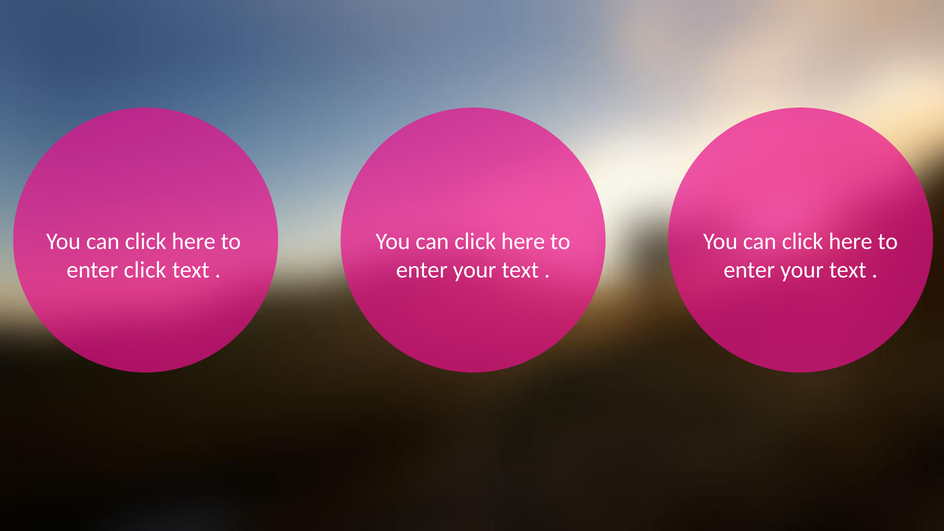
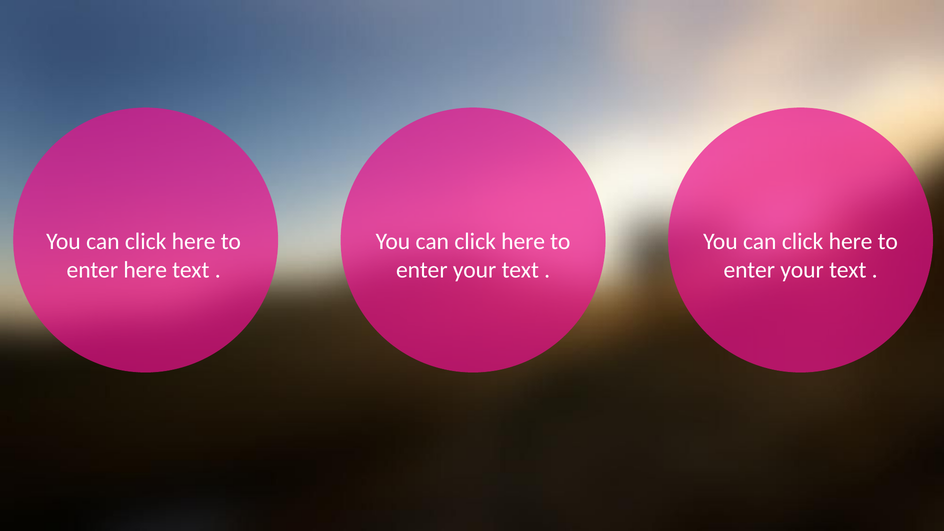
enter click: click -> here (145, 270)
